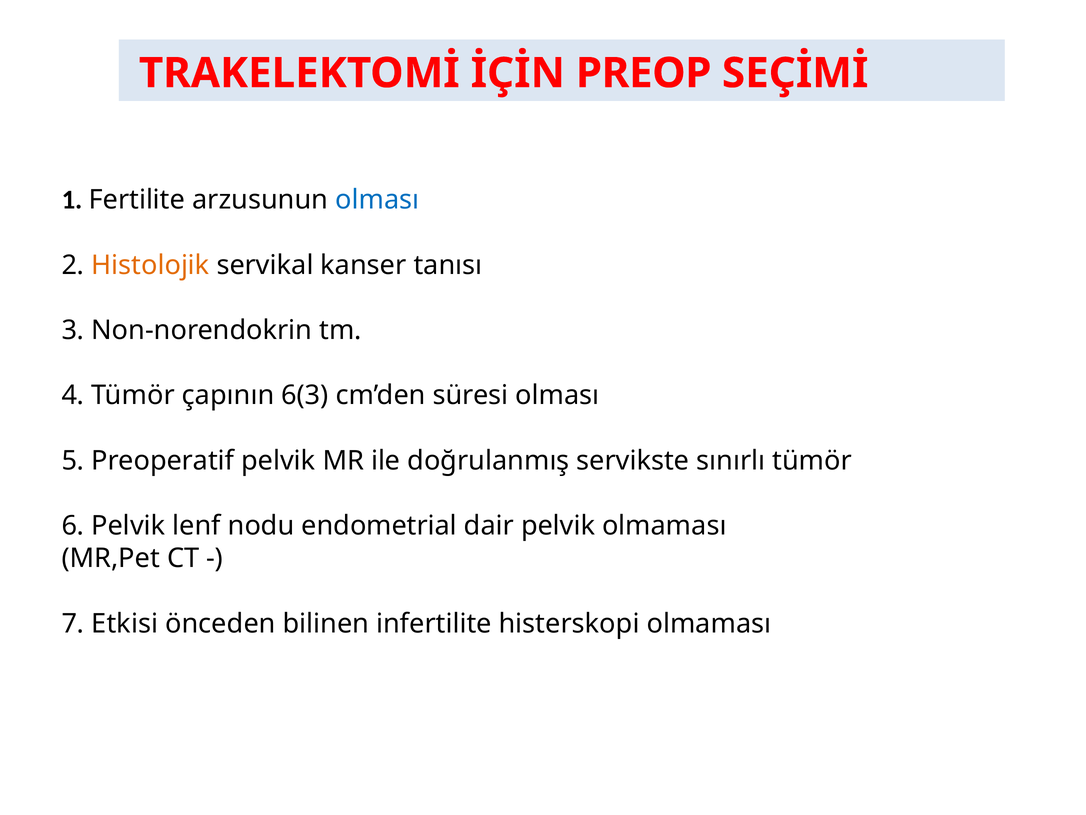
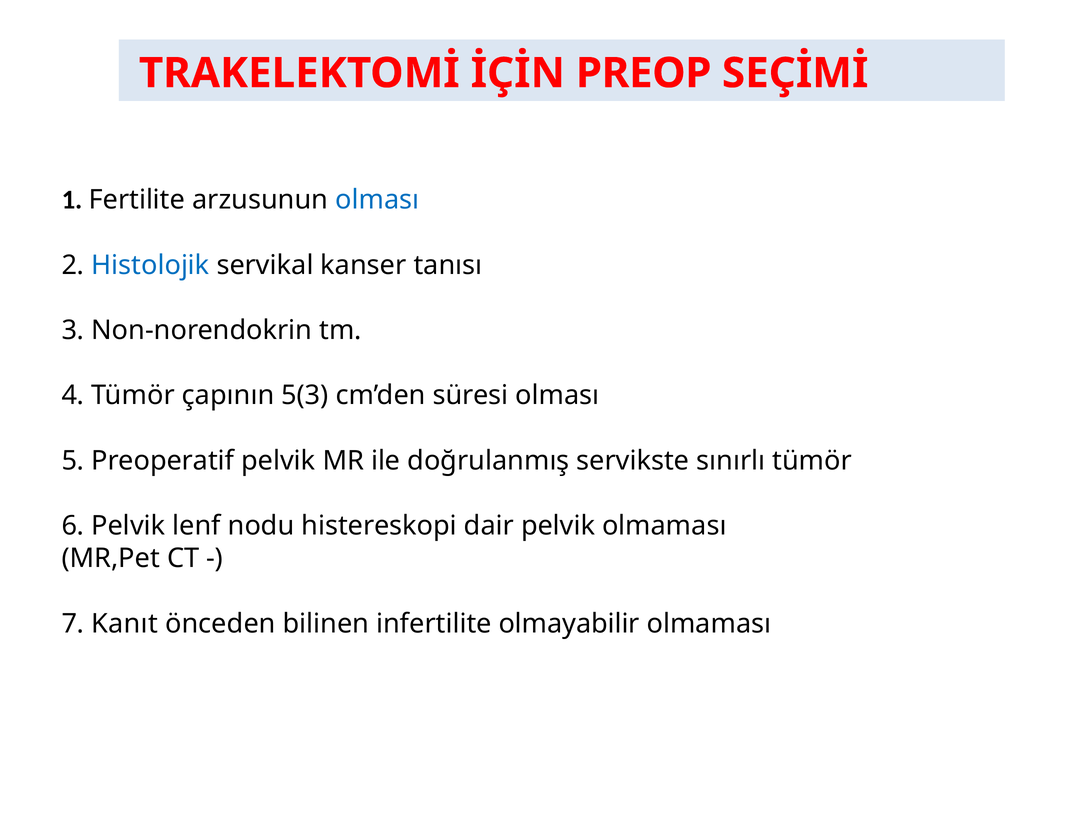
Histolojik colour: orange -> blue (150, 265)
6(3: 6(3 -> 5(3 (305, 395)
endometrial: endometrial -> histereskopi (379, 526)
Etkisi: Etkisi -> Kanıt (125, 623)
histerskopi: histerskopi -> olmayabilir (569, 623)
